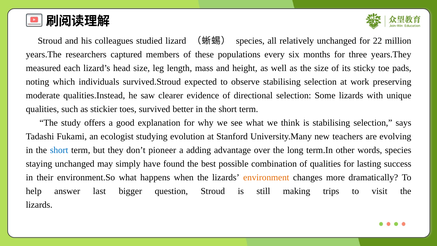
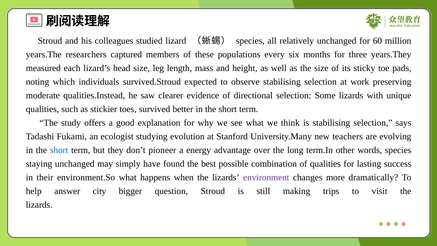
22: 22 -> 60 (377, 41)
adding: adding -> energy (199, 150)
environment colour: orange -> purple (266, 177)
last: last -> city (99, 191)
